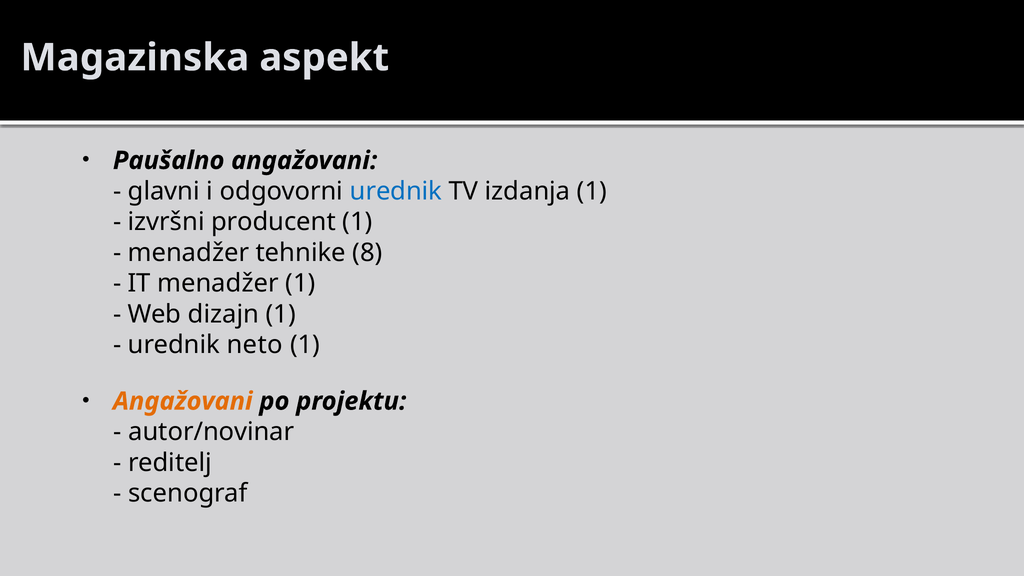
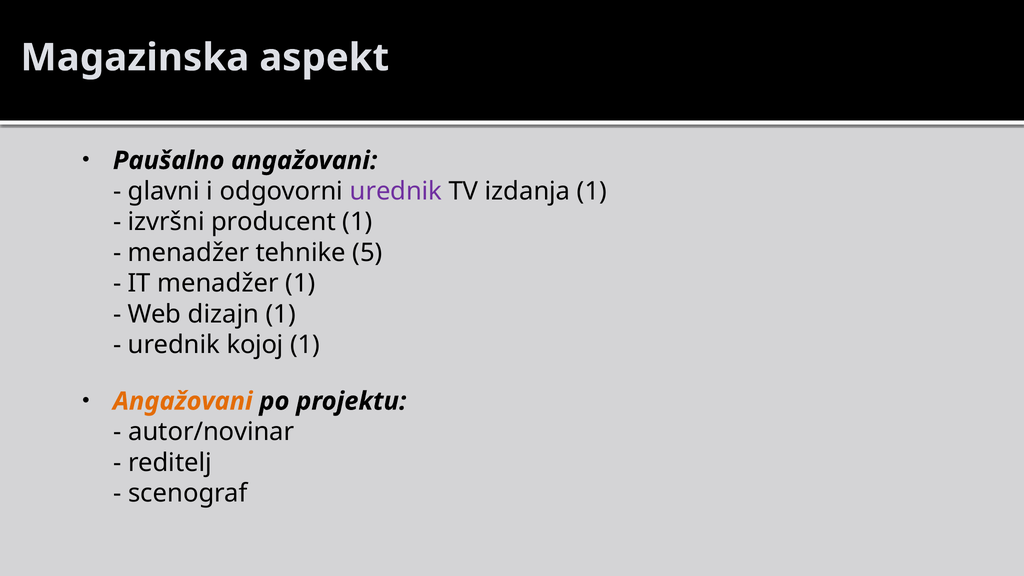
urednik colour: blue -> purple (396, 191)
8: 8 -> 5 (367, 253)
neto: neto -> kojoj (255, 345)
